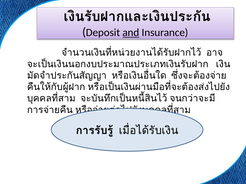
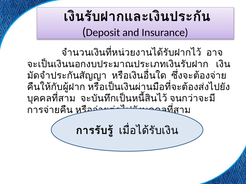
and underline: present -> none (131, 33)
